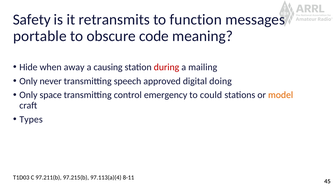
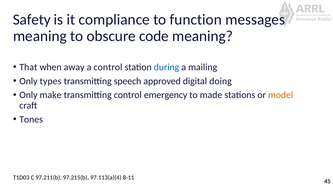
retransmits: retransmits -> compliance (114, 20)
portable: portable -> meaning (40, 36)
Hide: Hide -> That (28, 67)
a causing: causing -> control (108, 67)
during colour: red -> blue (167, 67)
never: never -> types (51, 81)
space: space -> make (51, 95)
could: could -> made (211, 95)
Types: Types -> Tones (31, 120)
